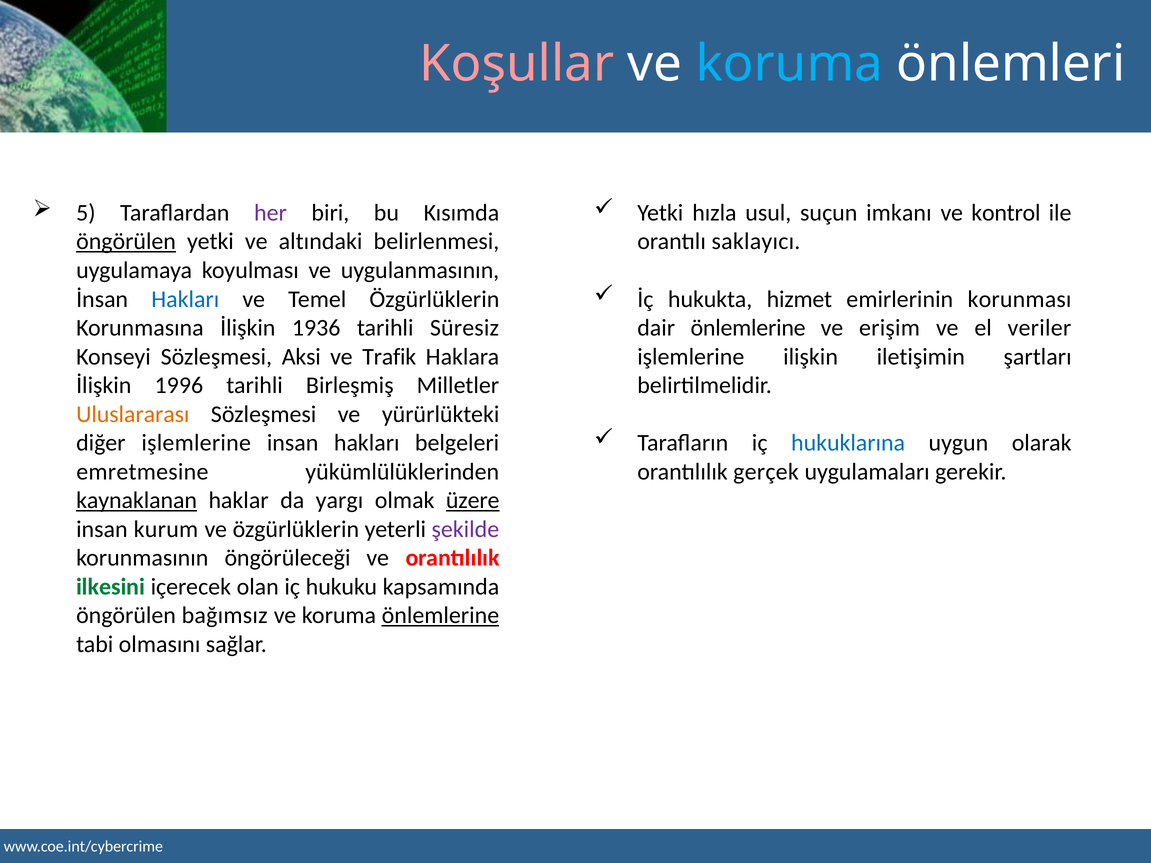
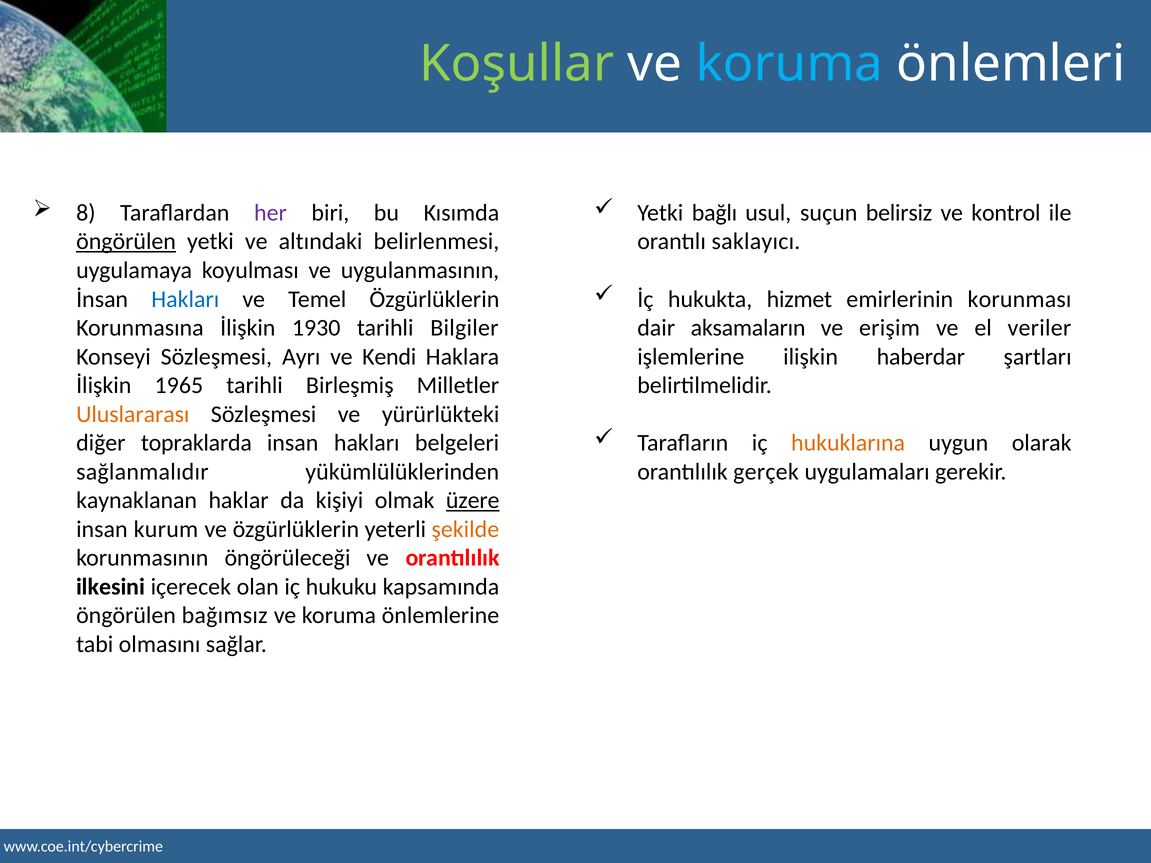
Koşullar colour: pink -> light green (517, 64)
5: 5 -> 8 (86, 213)
hızla: hızla -> bağlı (715, 213)
imkanı: imkanı -> belirsiz (899, 213)
1936: 1936 -> 1930 (316, 328)
Süresiz: Süresiz -> Bilgiler (464, 328)
dair önlemlerine: önlemlerine -> aksamaların (748, 328)
Aksi: Aksi -> Ayrı (301, 357)
Trafik: Trafik -> Kendi (389, 357)
iletişimin: iletişimin -> haberdar (921, 357)
1996: 1996 -> 1965 (179, 386)
hukuklarına colour: blue -> orange (848, 443)
diğer işlemlerine: işlemlerine -> topraklarda (196, 443)
emretmesine: emretmesine -> sağlanmalıdır (142, 472)
kaynaklanan underline: present -> none (137, 501)
yargı: yargı -> kişiyi (340, 501)
şekilde colour: purple -> orange (465, 529)
ilkesini colour: green -> black (111, 587)
önlemlerine underline: present -> none (440, 616)
